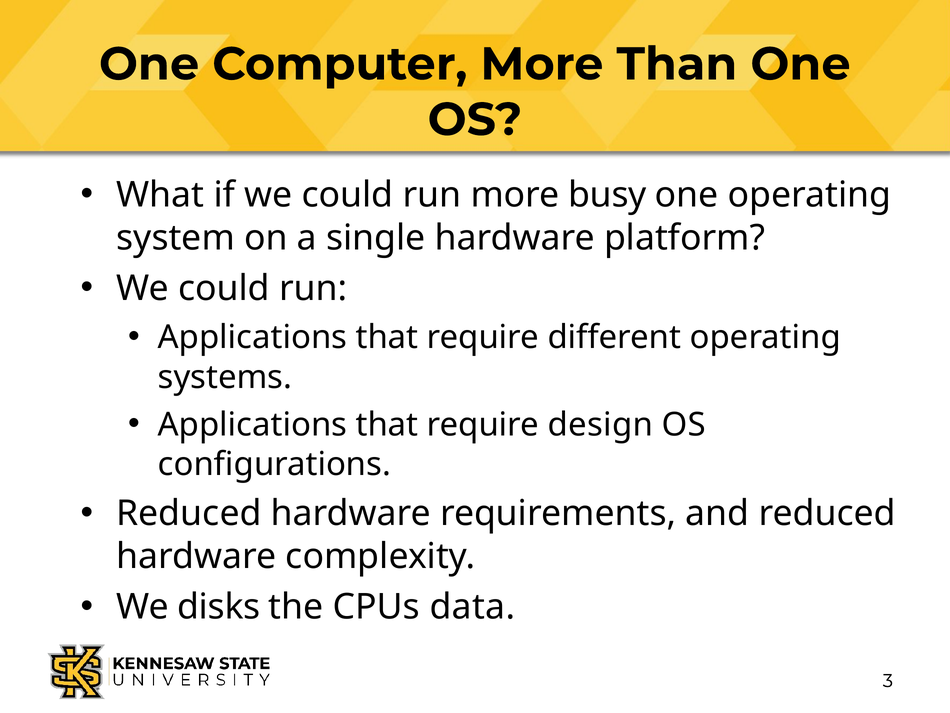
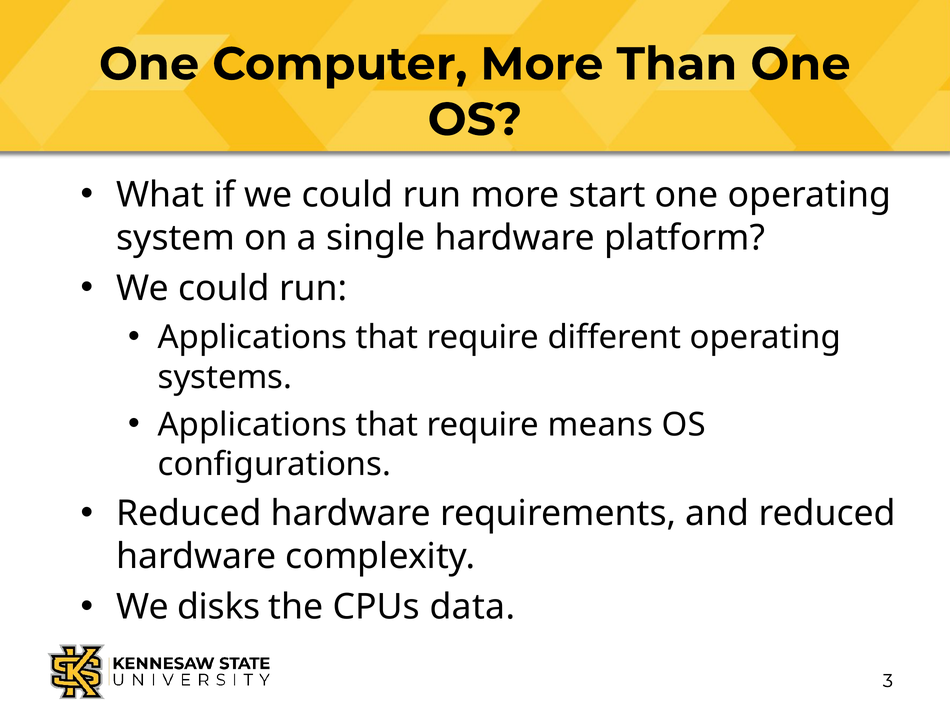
busy: busy -> start (607, 195)
design: design -> means (600, 424)
